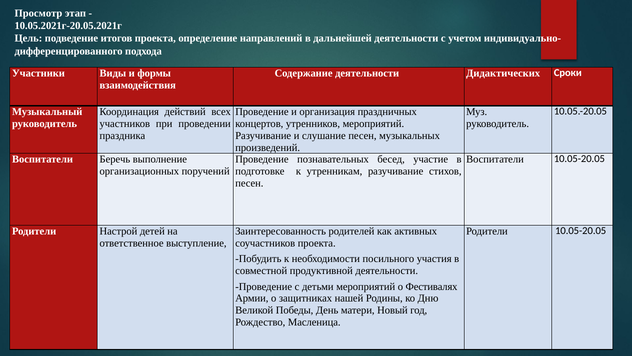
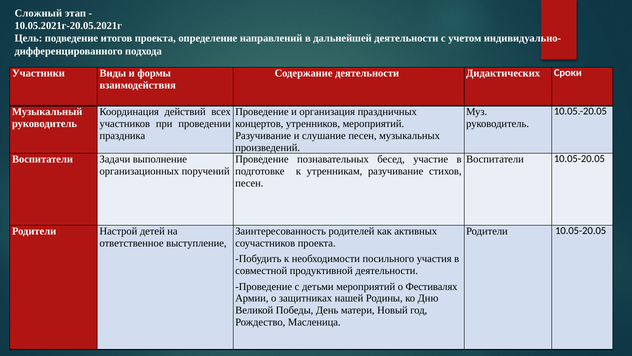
Просмотр: Просмотр -> Сложный (38, 13)
Беречь: Беречь -> Задачи (115, 159)
